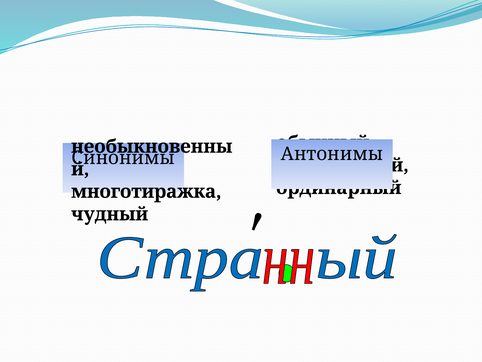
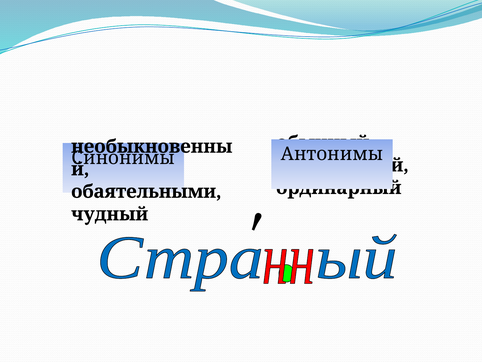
многотиражка: многотиражка -> обаятельными (146, 191)
